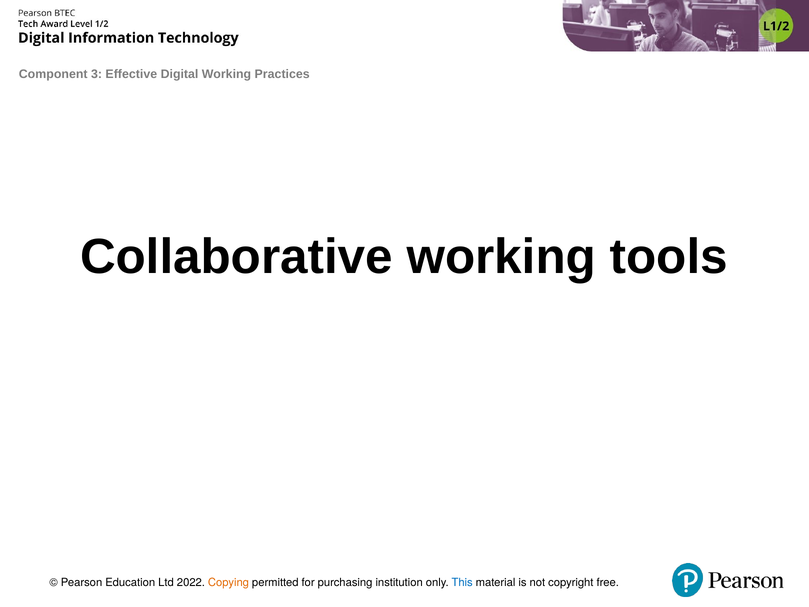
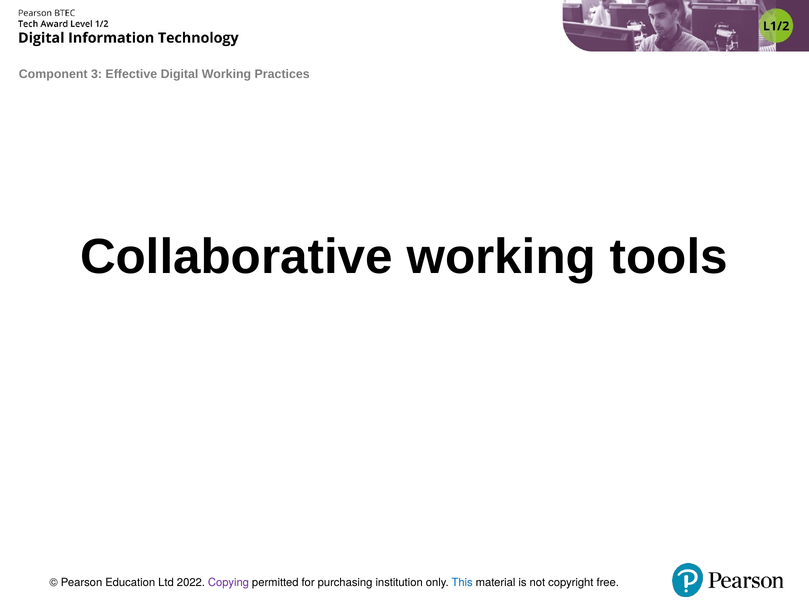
Copying colour: orange -> purple (228, 582)
